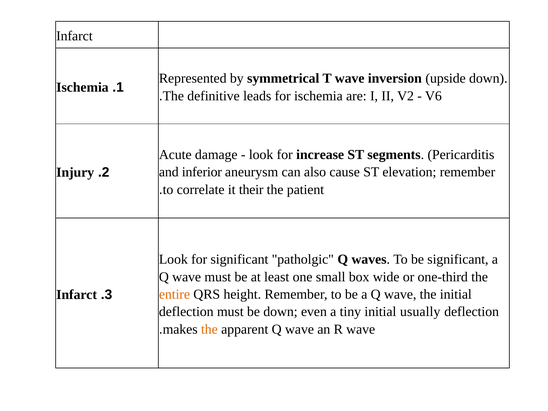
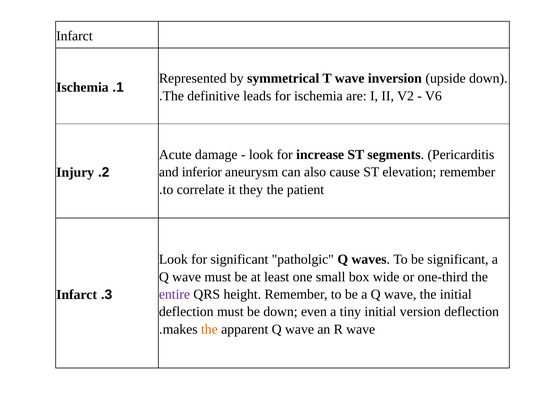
their: their -> they (251, 190)
entire colour: orange -> purple (174, 294)
usually: usually -> version (420, 312)
